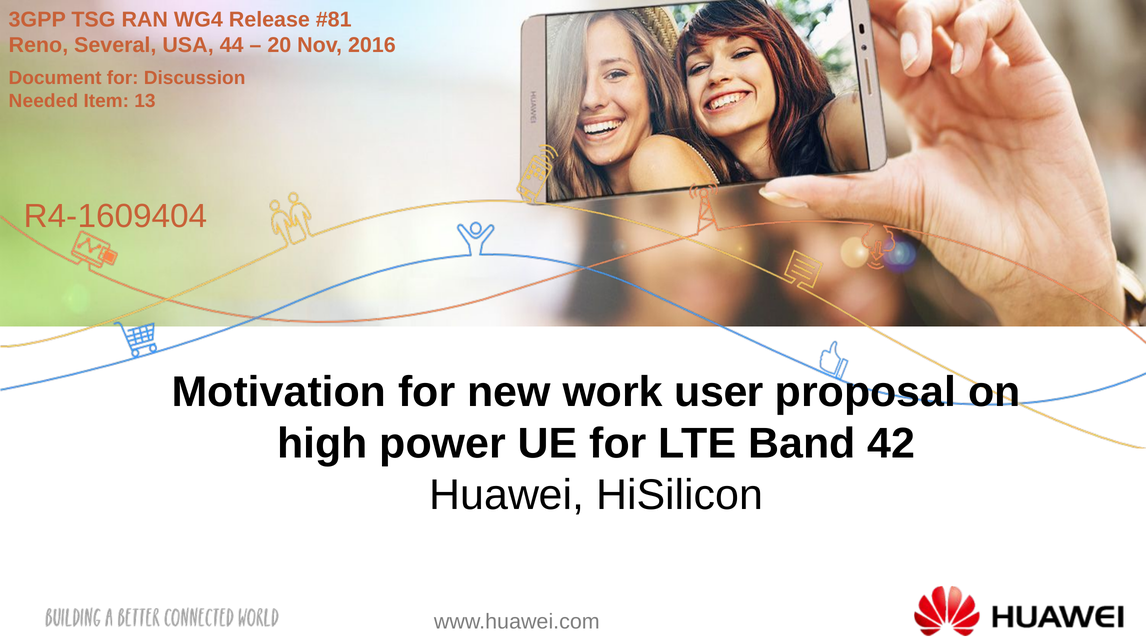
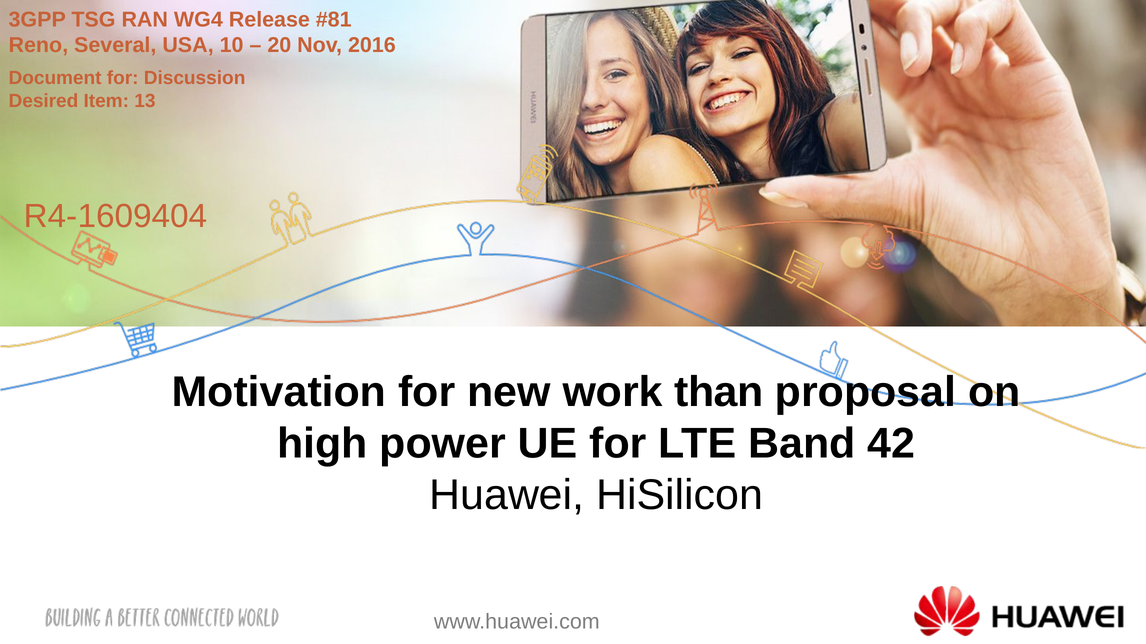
44: 44 -> 10 (232, 45)
Needed: Needed -> Desired (43, 101)
user: user -> than (719, 392)
